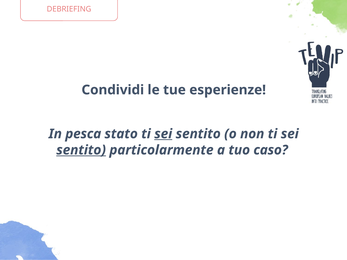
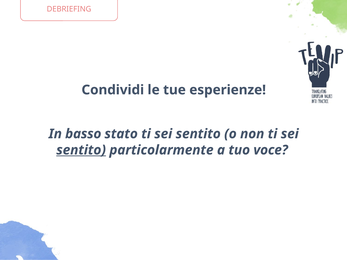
pesca: pesca -> basso (83, 134)
sei underline: present -> none (163, 134)
caso: caso -> voce (271, 150)
